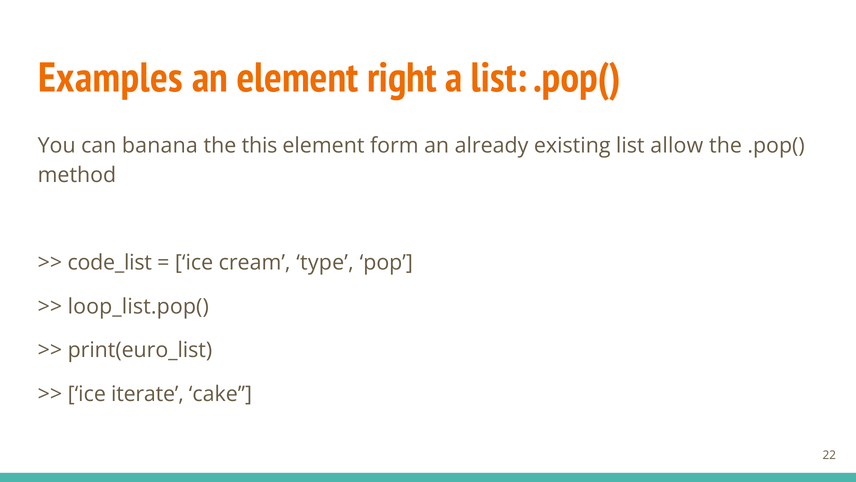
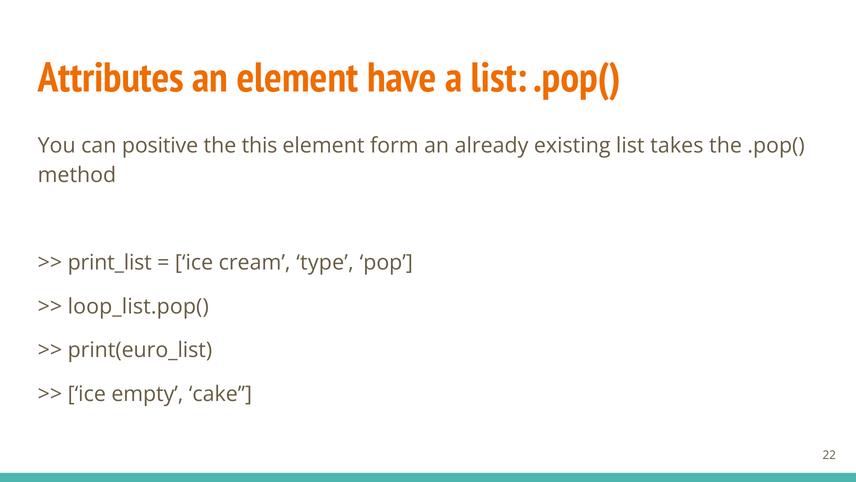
Examples: Examples -> Attributes (111, 78)
right: right -> have (402, 78)
banana: banana -> positive (160, 145)
allow: allow -> takes (677, 145)
code_list: code_list -> print_list (110, 262)
iterate: iterate -> empty (147, 394)
